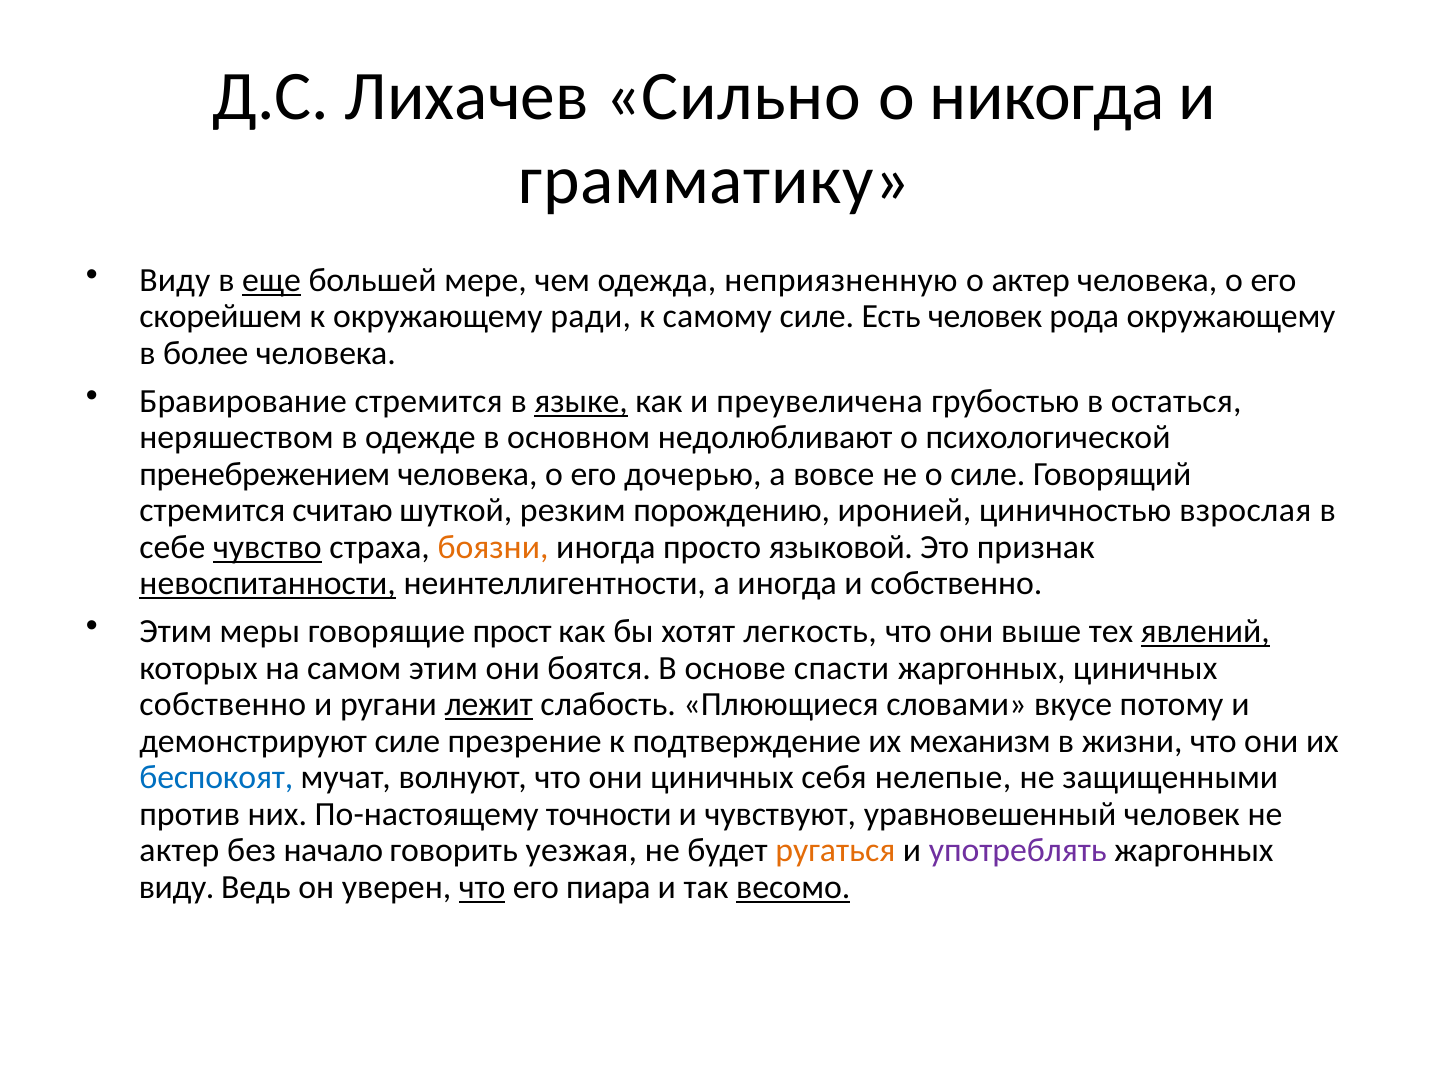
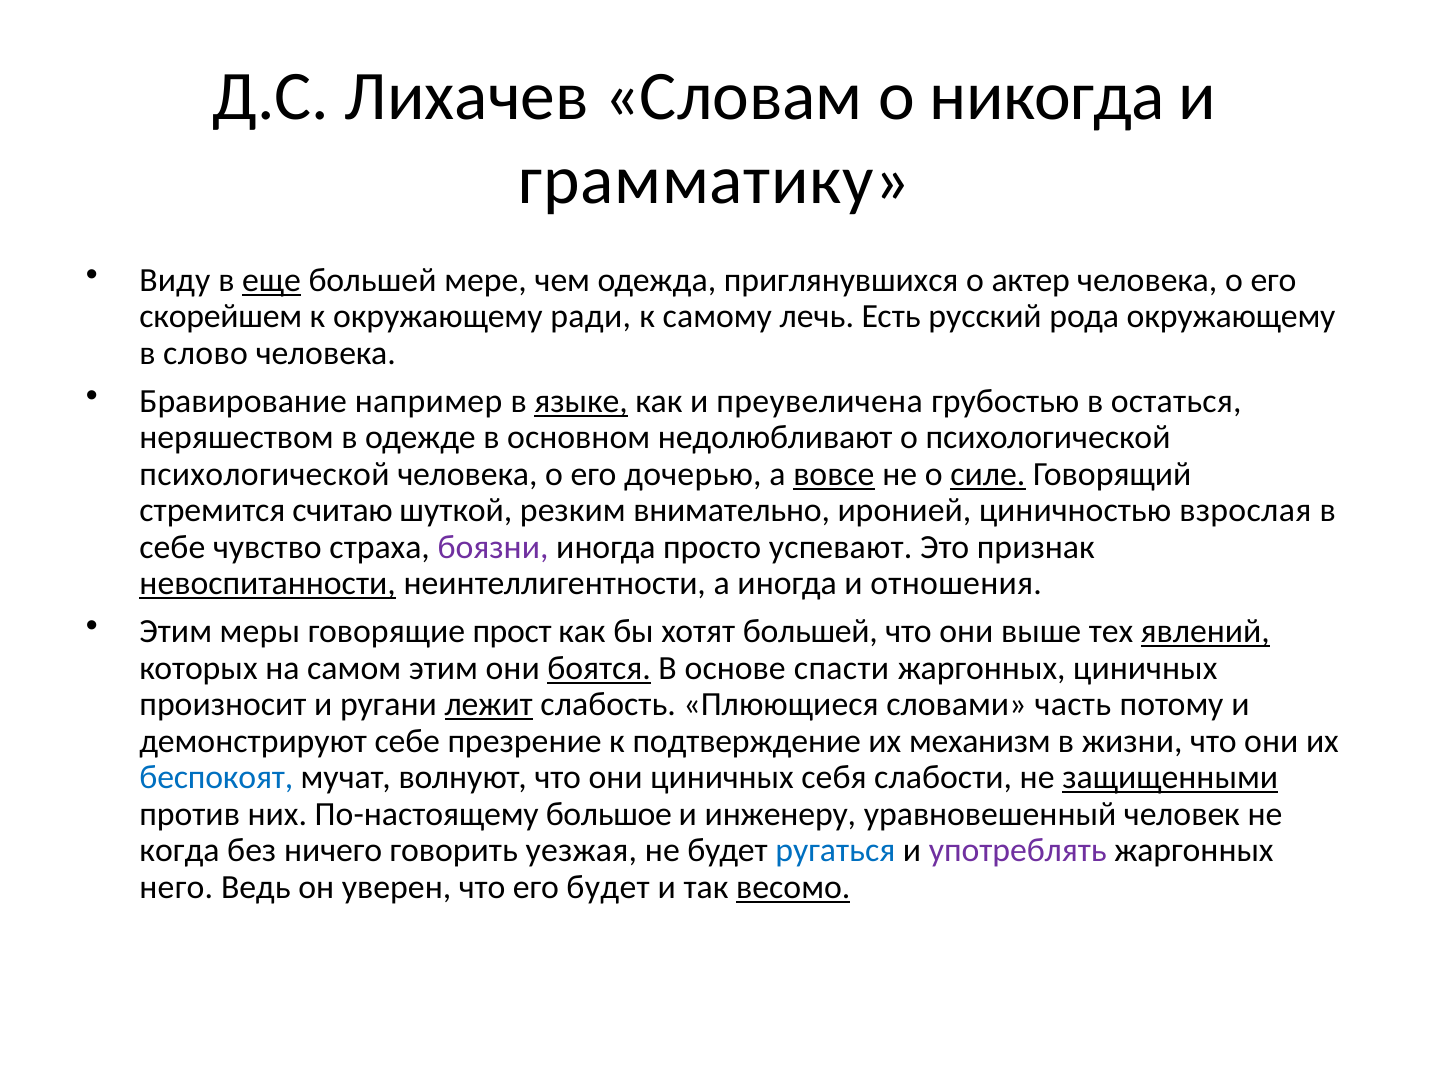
Сильно: Сильно -> Словам (734, 97)
неприязненную: неприязненную -> приглянувшихся (841, 280)
самому силе: силе -> лечь (817, 317)
Есть человек: человек -> русский (985, 317)
более: более -> слово (206, 353)
Бравирование стремится: стремится -> например (429, 401)
пренебрежением: пренебрежением -> психологической (265, 474)
вовсе underline: none -> present (834, 474)
силе underline: none -> present (988, 474)
порождению: порождению -> внимательно (732, 510)
чувство underline: present -> none (267, 547)
боязни colour: orange -> purple (493, 547)
языковой: языковой -> успевают (841, 547)
и собственно: собственно -> отношения (956, 583)
хотят легкость: легкость -> большей (810, 631)
боятся underline: none -> present (599, 668)
собственно: собственно -> произносит (223, 704)
вкусе: вкусе -> часть (1073, 704)
демонстрируют силе: силе -> себе (407, 741)
нелепые: нелепые -> слабости (943, 777)
защищенными underline: none -> present (1170, 777)
точности: точности -> большое (609, 814)
чувствуют: чувствуют -> инженеру (780, 814)
актер: актер -> когда (180, 850)
начало: начало -> ничего (333, 850)
ругаться colour: orange -> blue (835, 850)
виду: виду -> него (176, 887)
что underline: present -> none (482, 887)
его пиара: пиара -> будет (608, 887)
